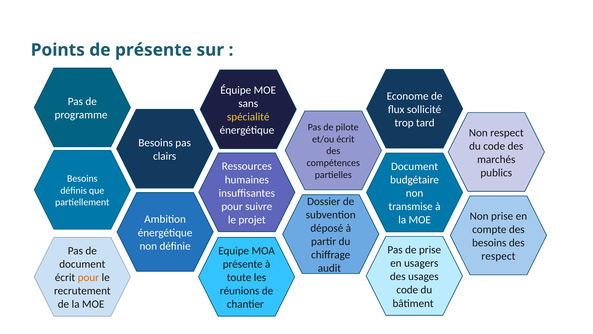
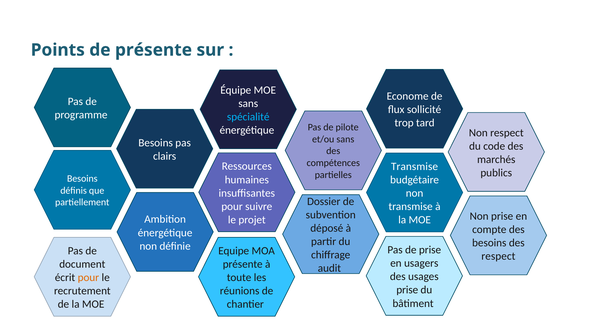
spécialité colour: yellow -> light blue (248, 117)
et/ou écrit: écrit -> sans (345, 139)
Document: Document -> Transmise (414, 166)
code: code -> prise (407, 290)
